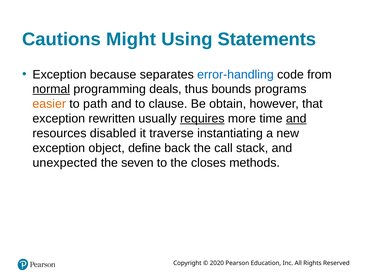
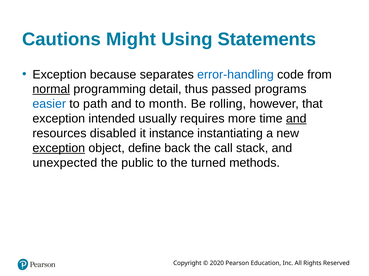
deals: deals -> detail (165, 89)
bounds: bounds -> passed (231, 89)
easier colour: orange -> blue (49, 104)
clause: clause -> month (168, 104)
obtain: obtain -> rolling (228, 104)
rewritten: rewritten -> intended (112, 119)
requires underline: present -> none (202, 119)
traverse: traverse -> instance (172, 134)
exception underline: none -> present (59, 148)
seven: seven -> public (137, 163)
closes: closes -> turned (208, 163)
